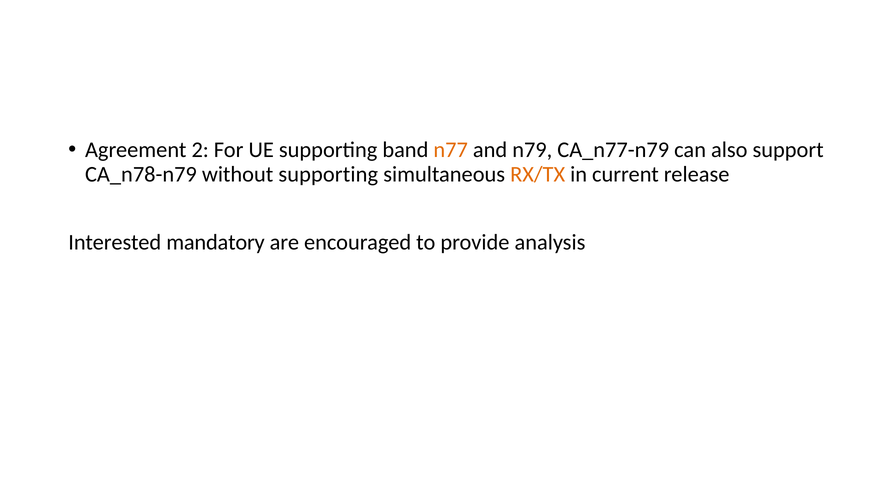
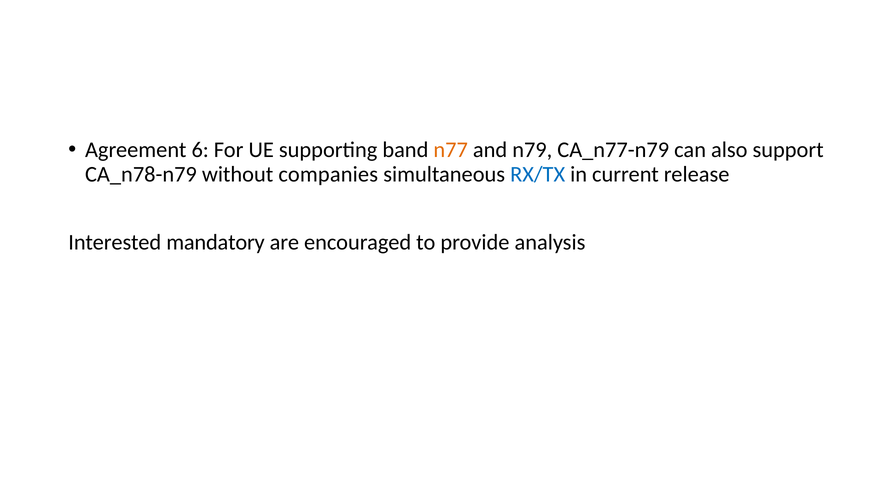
2: 2 -> 6 (200, 150)
without supporting: supporting -> companies (328, 174)
RX/TX colour: orange -> blue (538, 174)
